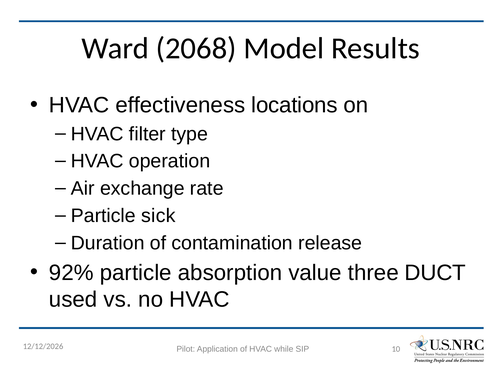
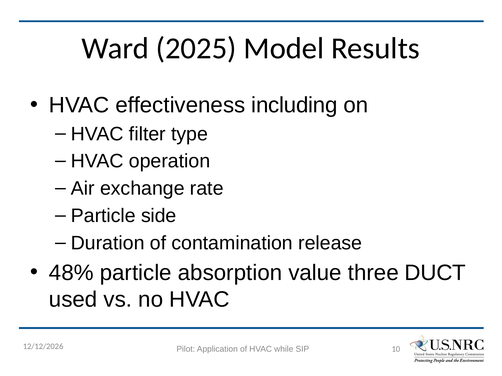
2068: 2068 -> 2025 (196, 49)
locations: locations -> including (294, 105)
sick: sick -> side (159, 216)
92%: 92% -> 48% (71, 273)
